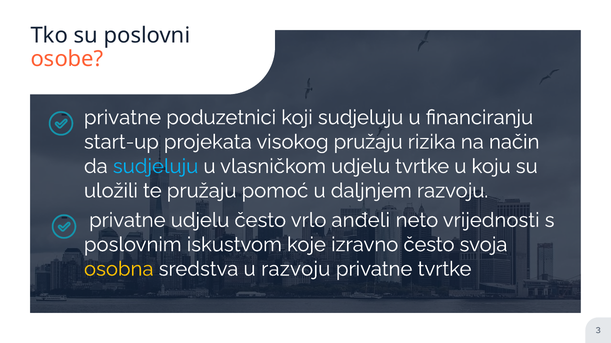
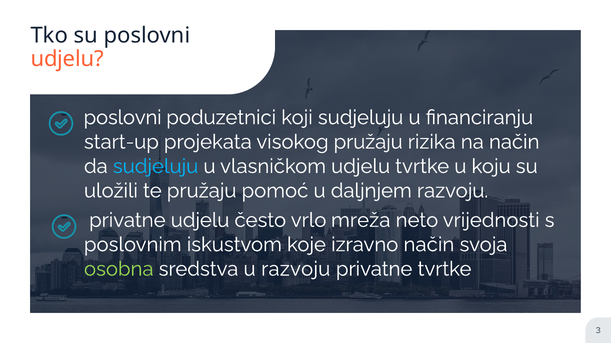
osobe: osobe -> udjelu (67, 59)
privatne: privatne -> poslovni (123, 118)
anđeli: anđeli -> mreža (361, 221)
izravno često: često -> način (429, 245)
osobna colour: yellow -> light green (119, 269)
